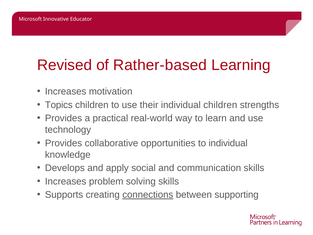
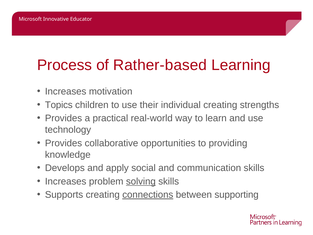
Revised: Revised -> Process (65, 65)
individual children: children -> creating (220, 105)
to individual: individual -> providing (228, 143)
solving underline: none -> present (141, 181)
